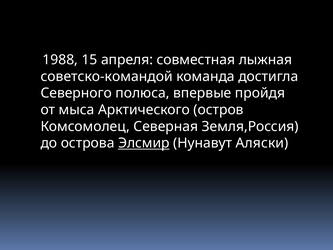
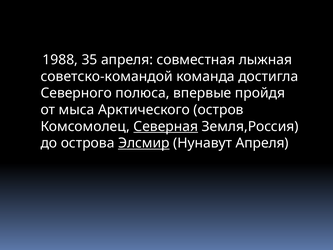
15: 15 -> 35 (89, 60)
Северная underline: none -> present (166, 126)
Нунавут Аляски: Аляски -> Апреля (262, 143)
